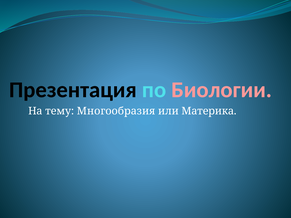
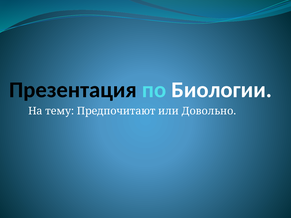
Биологии colour: pink -> white (222, 90)
Многообразия: Многообразия -> Предпочитают (116, 111)
Материка: Материка -> Довольно (209, 111)
